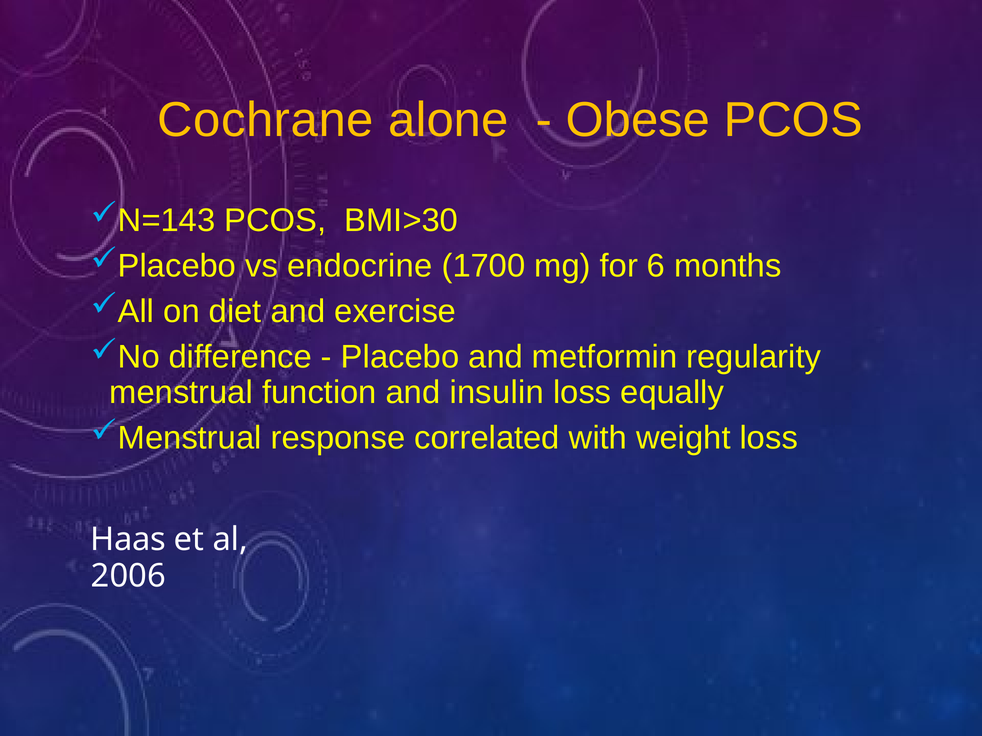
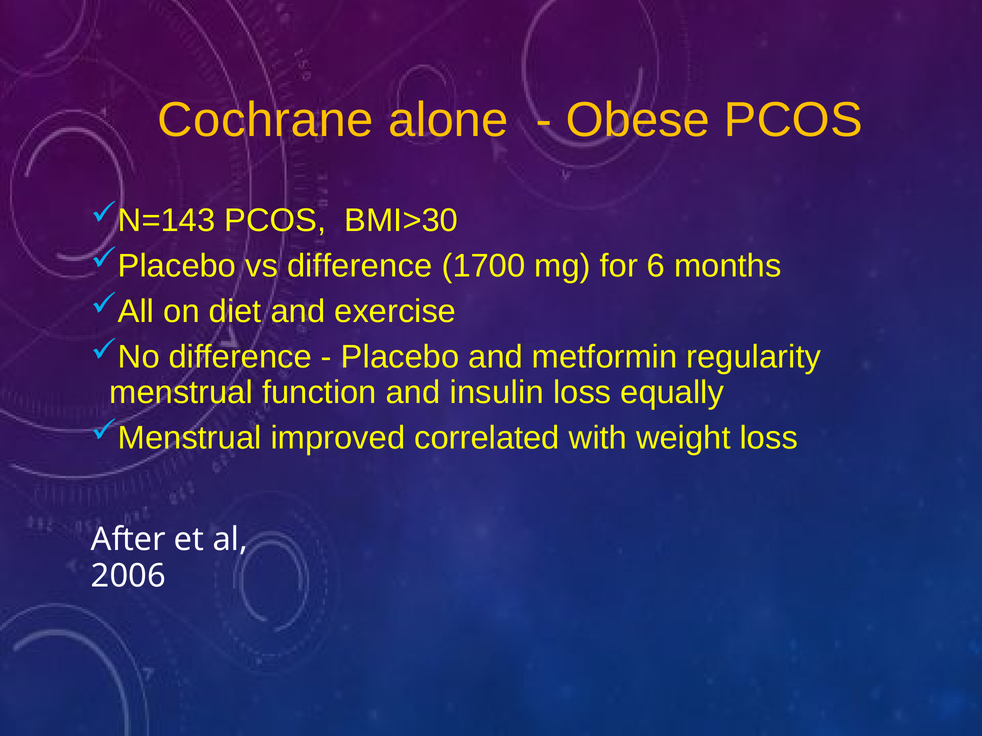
vs endocrine: endocrine -> difference (360, 266)
response: response -> improved (338, 438)
Haas: Haas -> After (128, 540)
